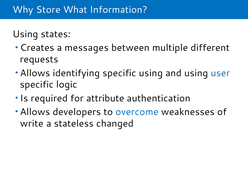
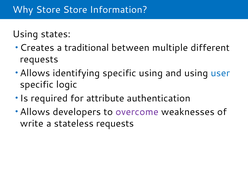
Store What: What -> Store (75, 10)
messages: messages -> traditional (87, 48)
overcome colour: blue -> purple (137, 112)
stateless changed: changed -> requests (115, 123)
